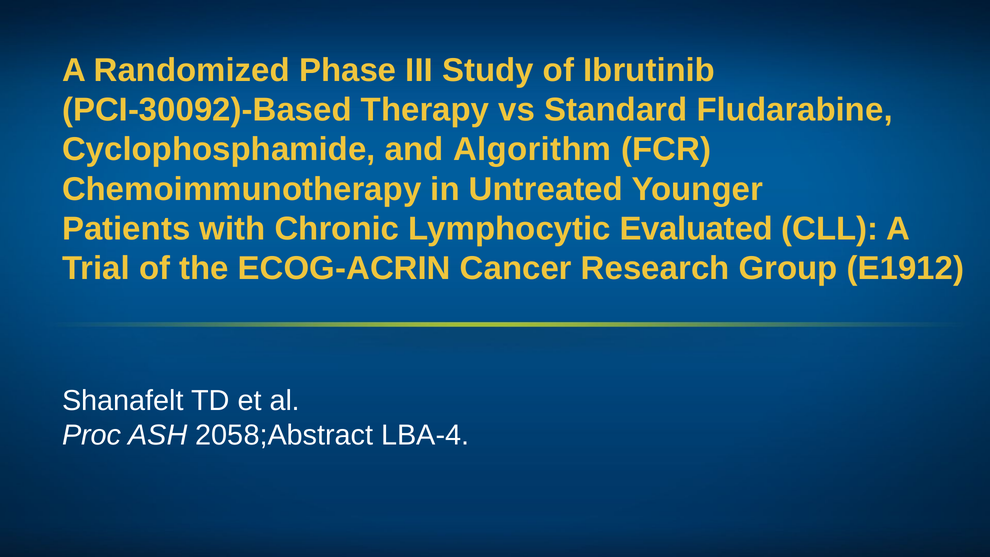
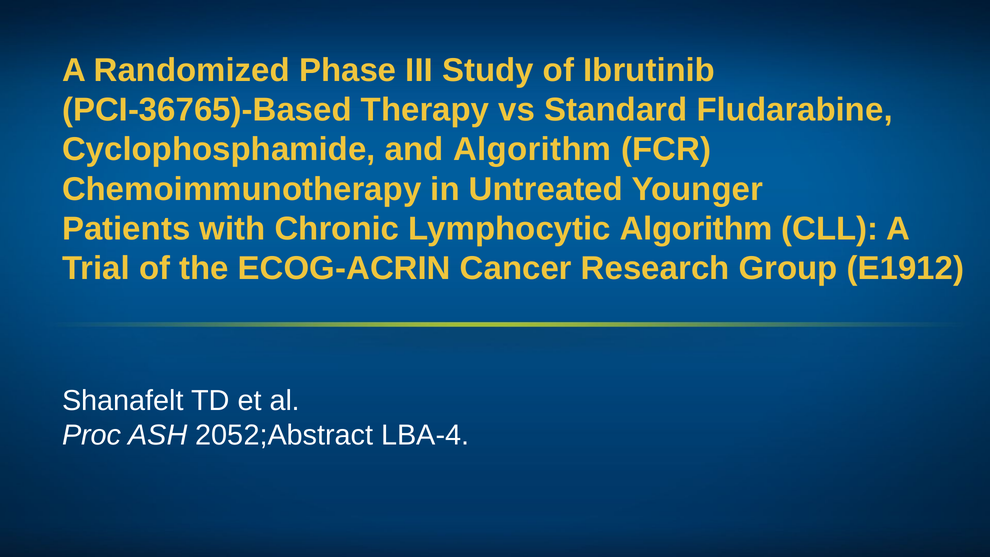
PCI-30092)-Based: PCI-30092)-Based -> PCI-36765)-Based (207, 110)
Lymphocytic Evaluated: Evaluated -> Algorithm (696, 229)
2058;Abstract: 2058;Abstract -> 2052;Abstract (284, 435)
